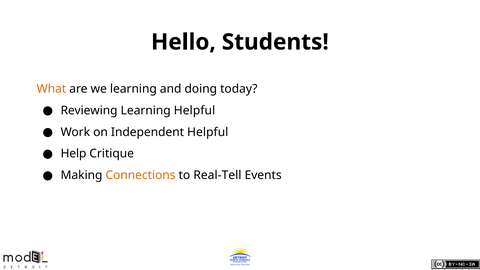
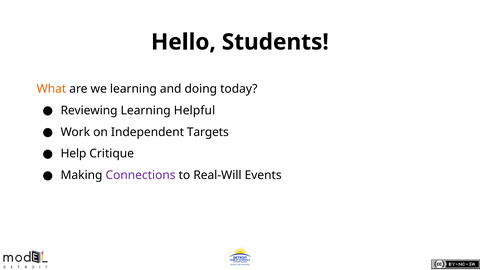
Independent Helpful: Helpful -> Targets (208, 132)
Connections colour: orange -> purple (141, 175)
Real-Tell: Real-Tell -> Real-Will (217, 175)
